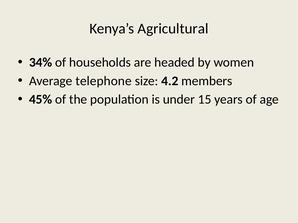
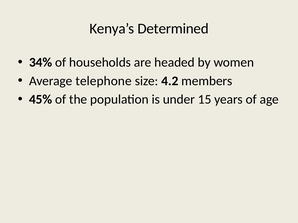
Agricultural: Agricultural -> Determined (173, 29)
